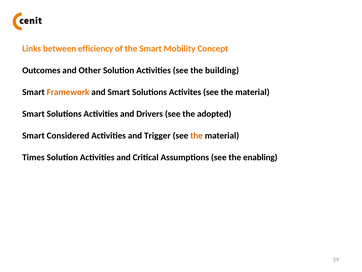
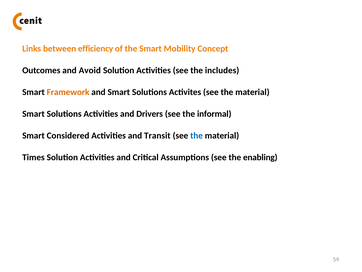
Other: Other -> Avoid (90, 70)
building: building -> includes (222, 70)
adopted: adopted -> informal (214, 114)
Trigger: Trigger -> Transit (157, 135)
the colour: orange -> blue (197, 135)
